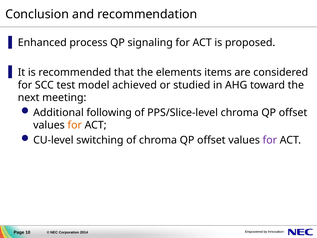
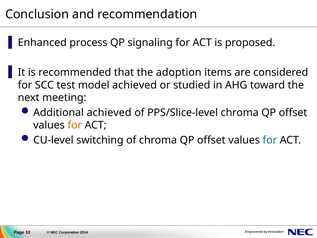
elements: elements -> adoption (179, 72)
Additional following: following -> achieved (109, 112)
for colour: purple -> blue (270, 140)
